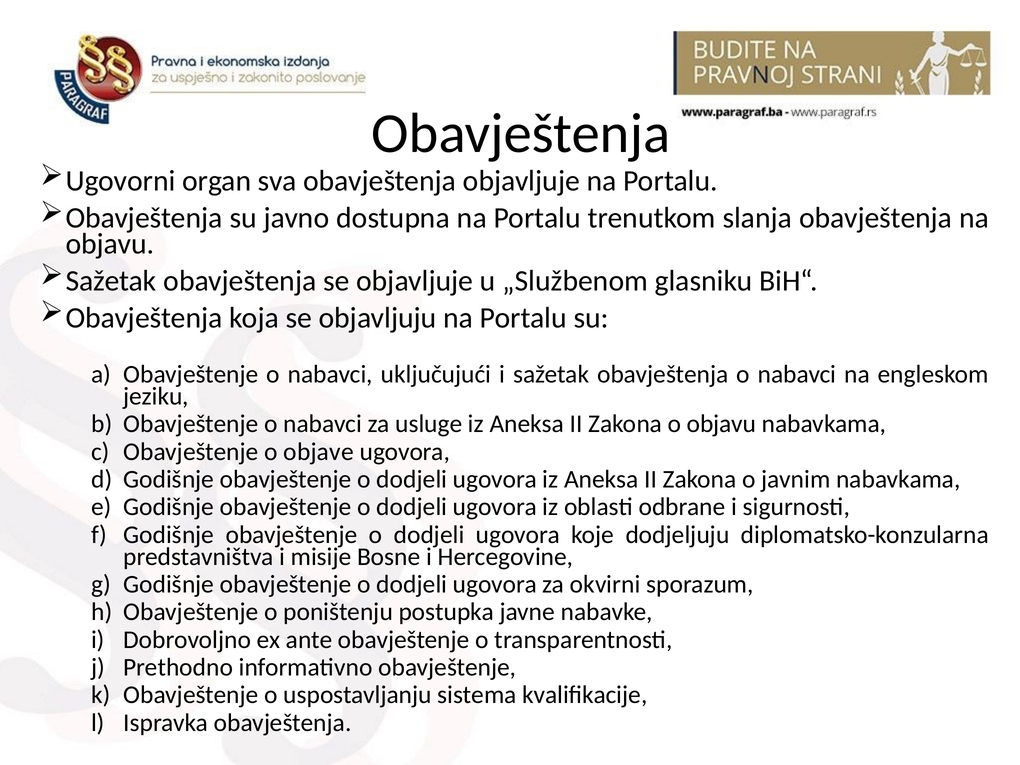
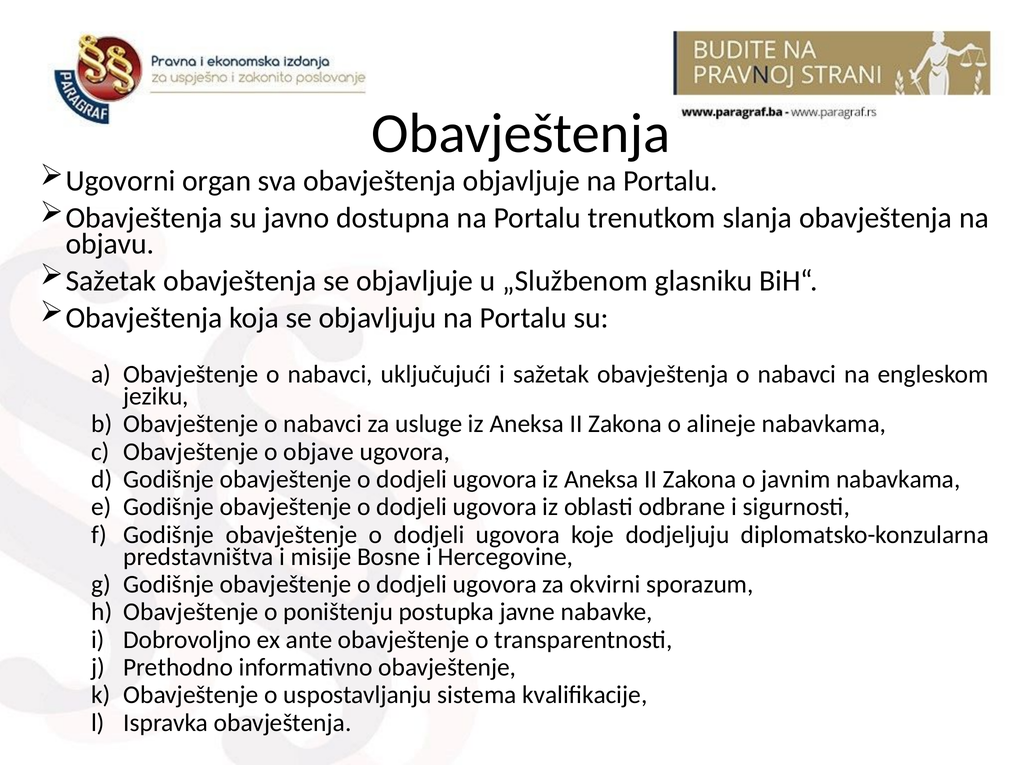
o objavu: objavu -> alineje (721, 424)
